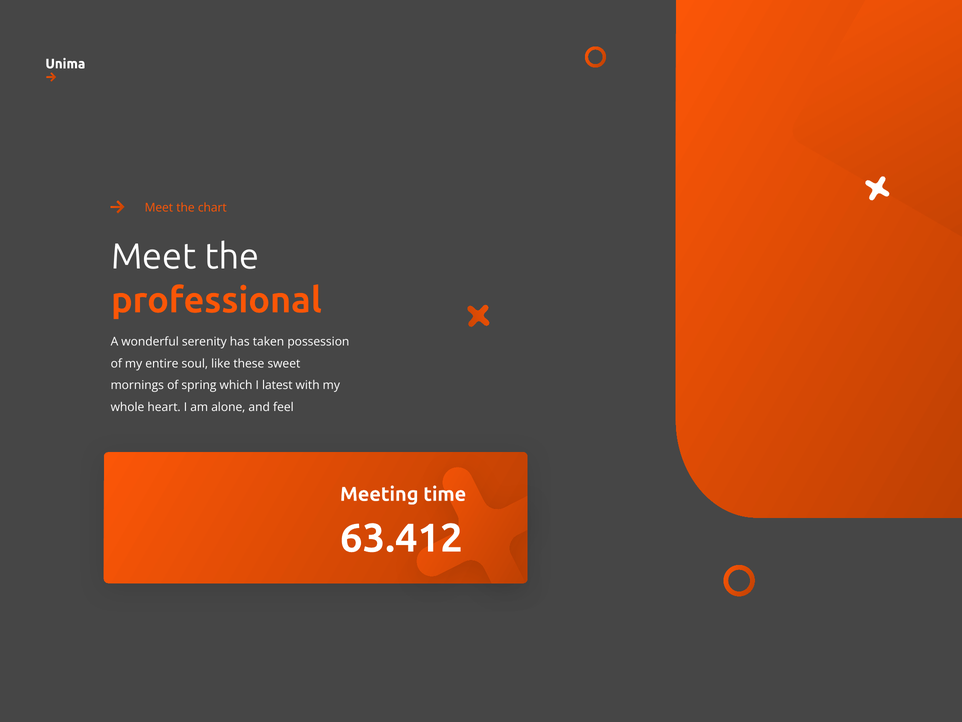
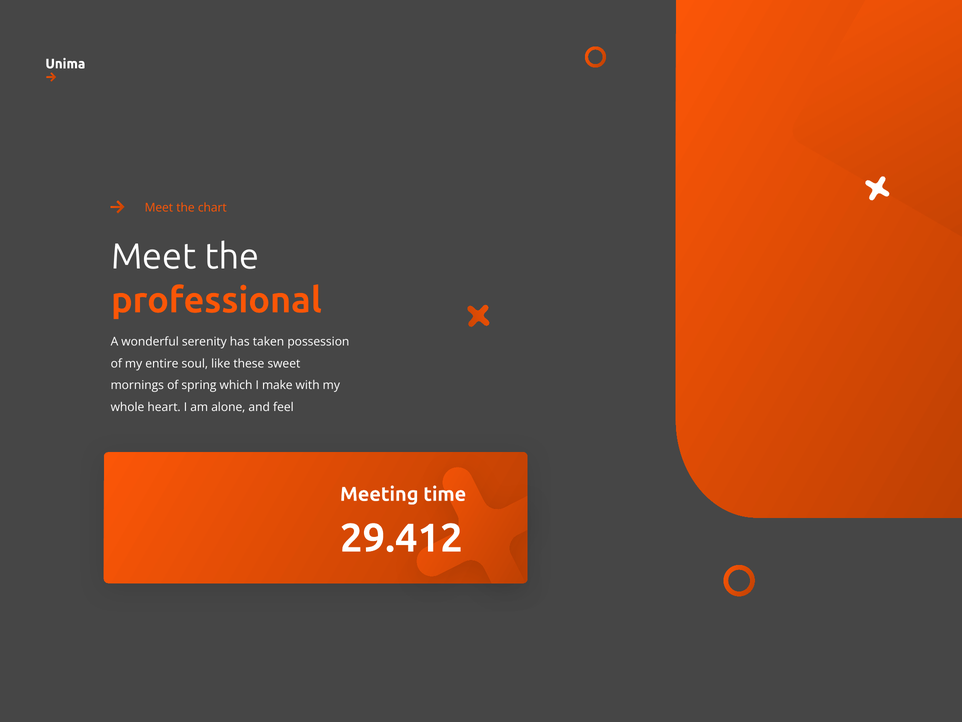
latest: latest -> make (277, 385)
63.412: 63.412 -> 29.412 (401, 538)
